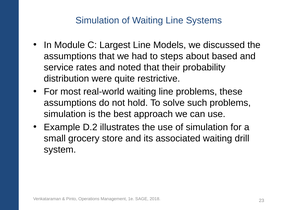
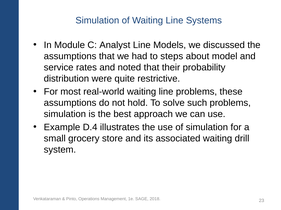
Largest: Largest -> Analyst (115, 45)
based: based -> model (225, 56)
D.2: D.2 -> D.4 (90, 128)
